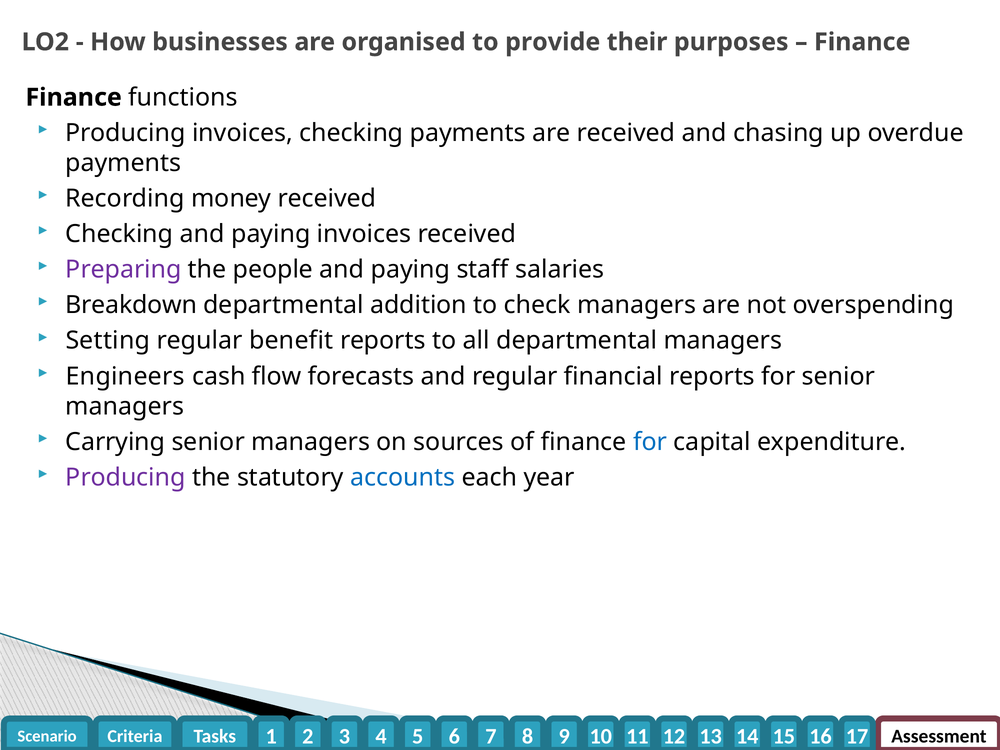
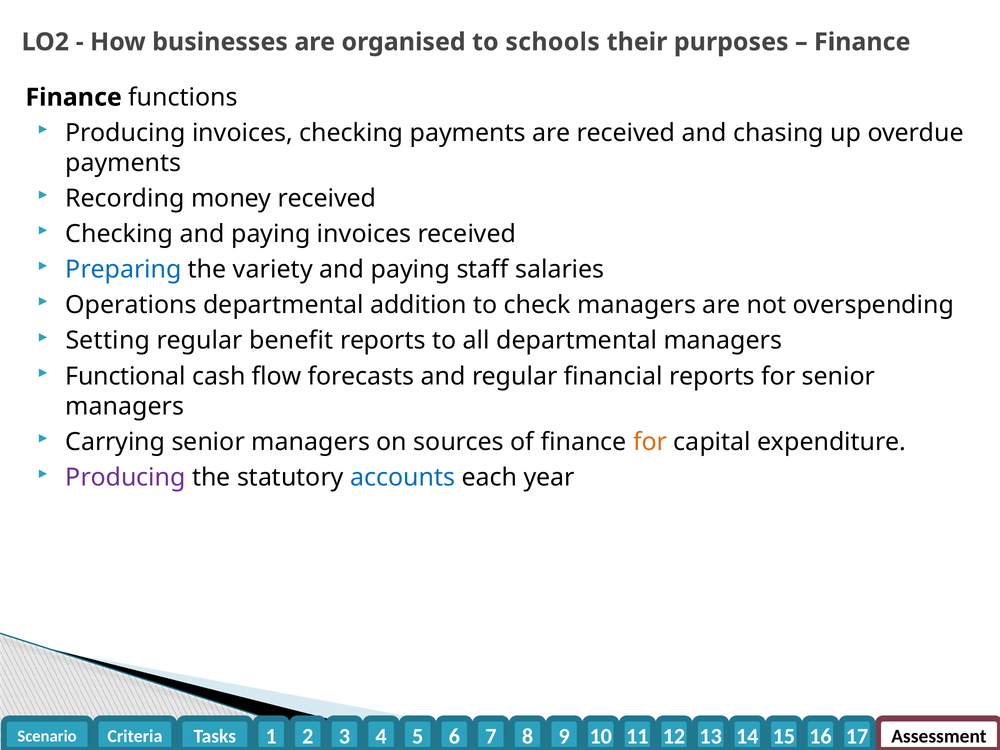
provide: provide -> schools (553, 42)
Preparing colour: purple -> blue (124, 270)
people: people -> variety (273, 270)
Breakdown: Breakdown -> Operations (131, 305)
Engineers: Engineers -> Functional (126, 376)
for colour: blue -> orange (650, 442)
